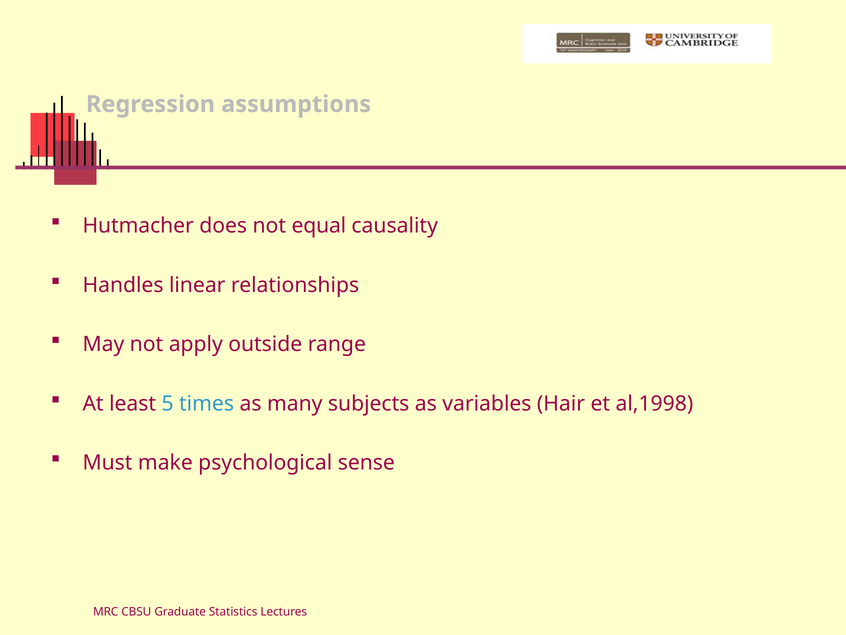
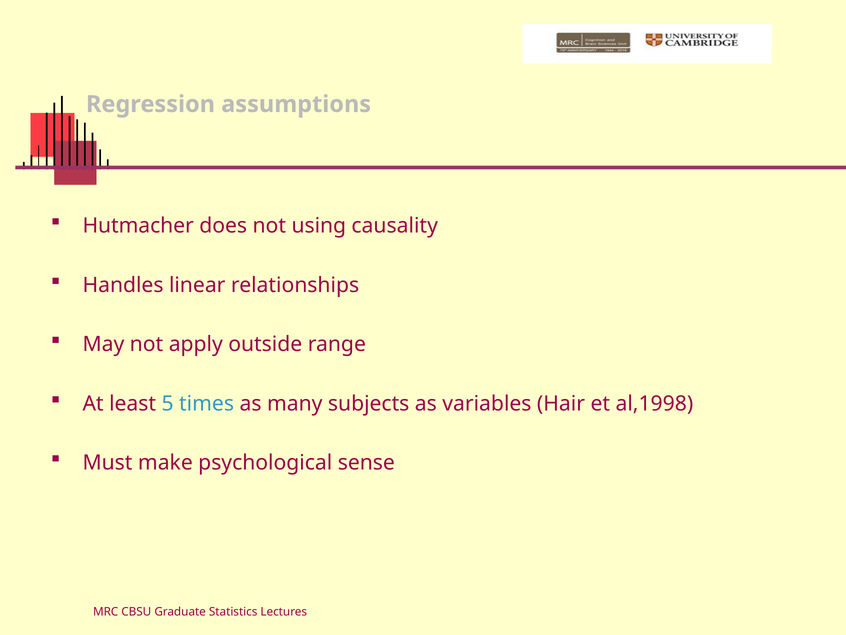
equal: equal -> using (319, 226)
